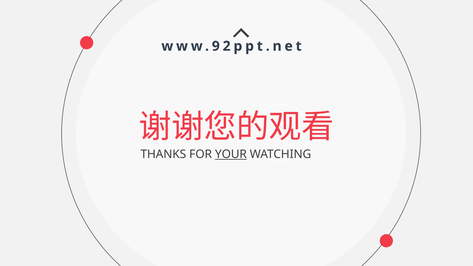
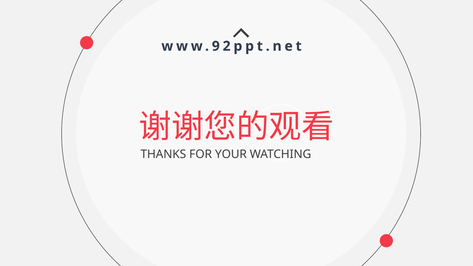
YOUR underline: present -> none (231, 154)
